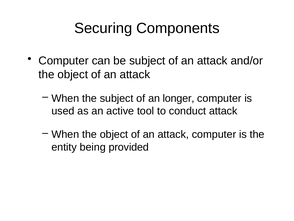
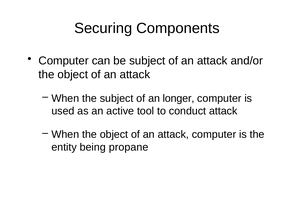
provided: provided -> propane (129, 147)
